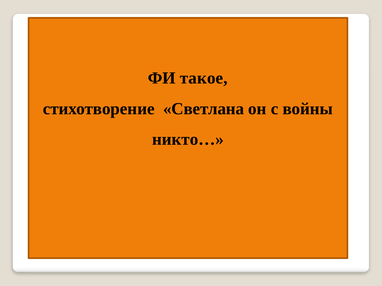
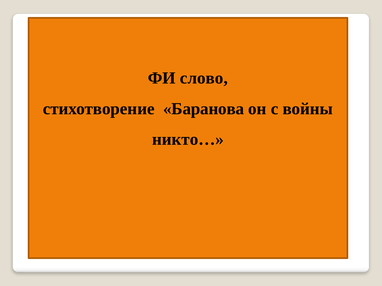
такое: такое -> слово (204, 78)
Светлана: Светлана -> Баранова (204, 109)
